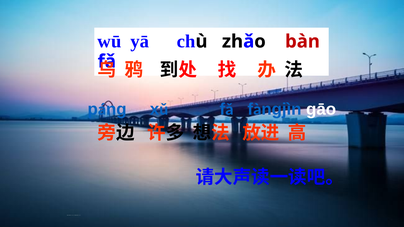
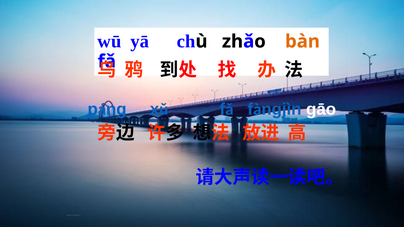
bàn colour: red -> orange (302, 41)
